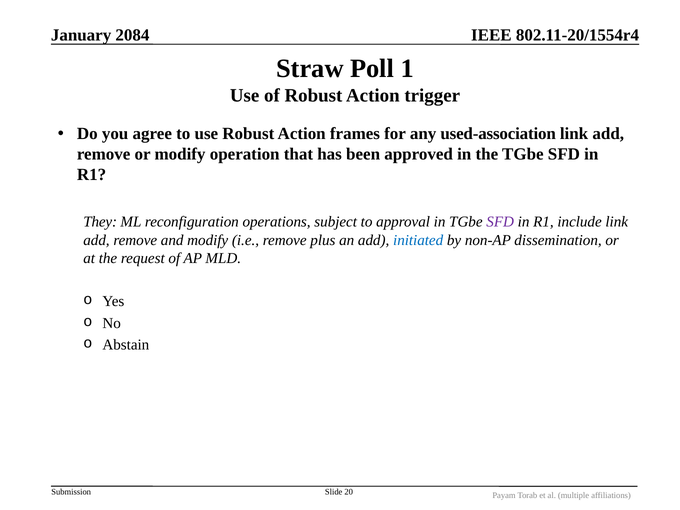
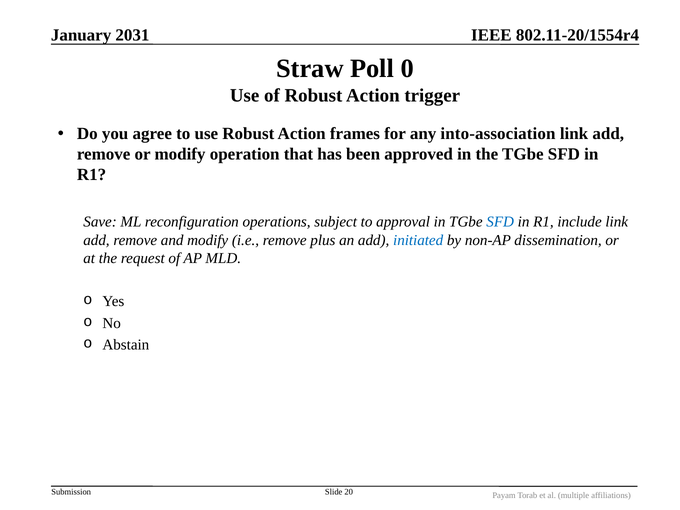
2084: 2084 -> 2031 (132, 35)
1: 1 -> 0 (407, 69)
used-association: used-association -> into-association (498, 134)
They: They -> Save (100, 222)
SFD colour: purple -> blue (500, 222)
